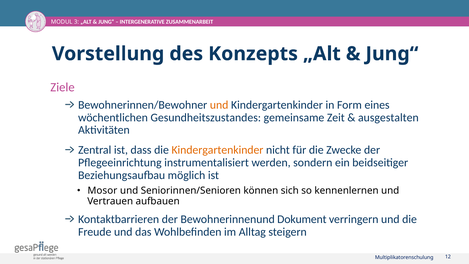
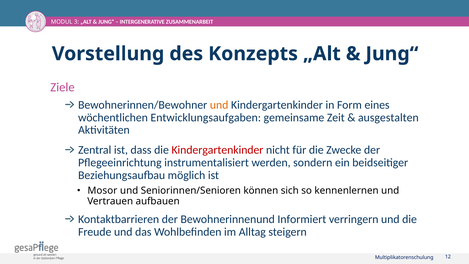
Gesundheitszustandes: Gesundheitszustandes -> Entwicklungsaufgaben (206, 117)
Kindergartenkinder colour: orange -> red (217, 150)
Dokument: Dokument -> Informiert (302, 219)
